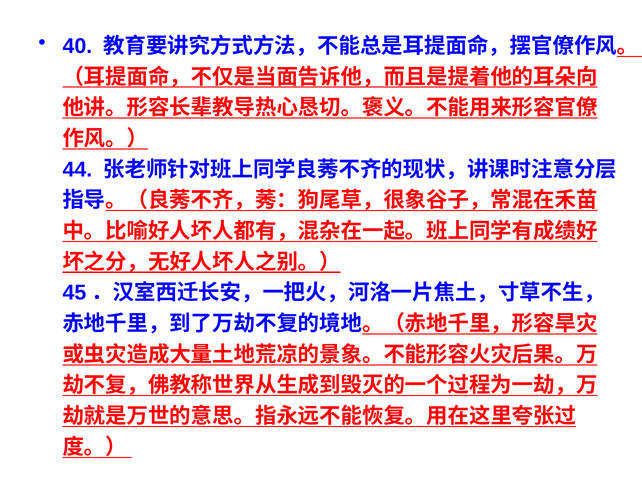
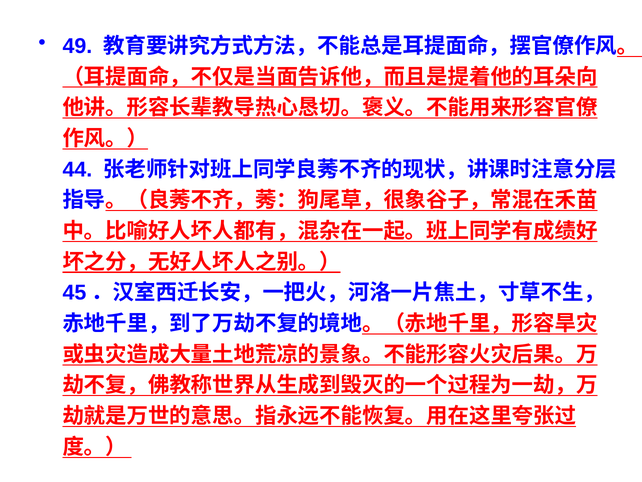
40: 40 -> 49 (77, 46)
